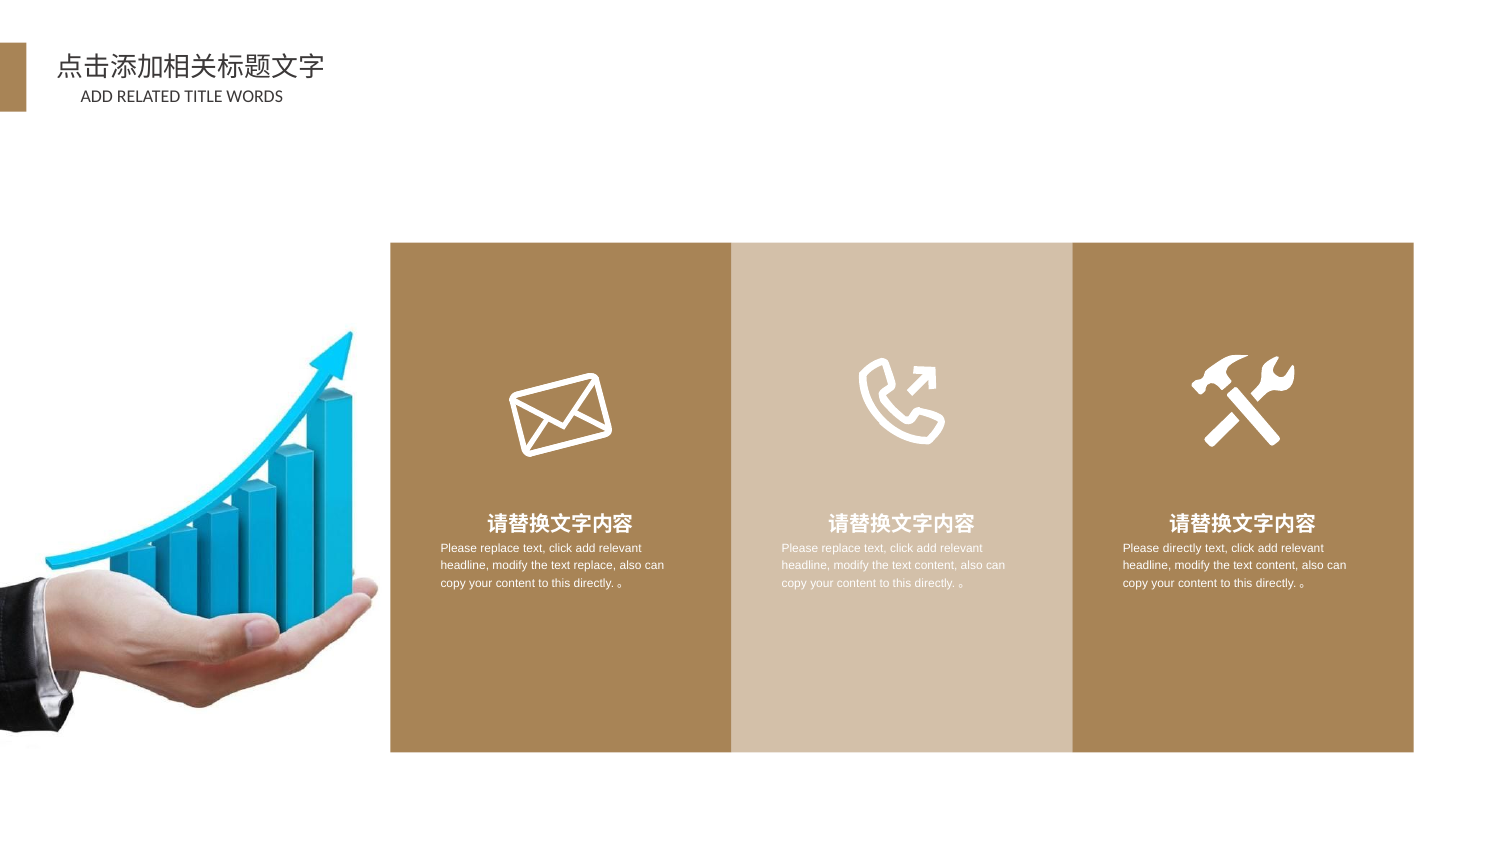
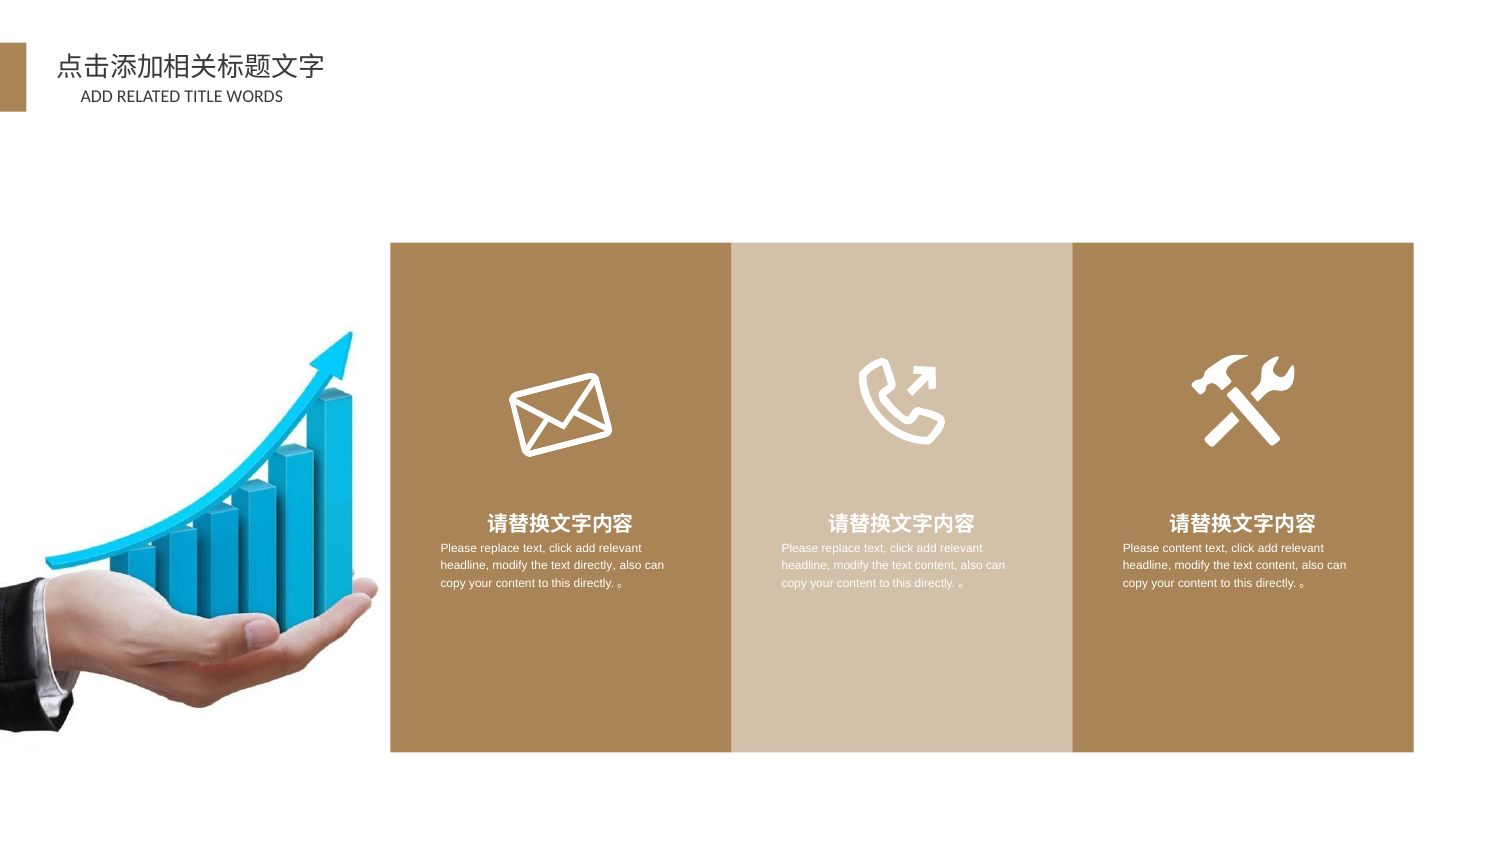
Please directly: directly -> content (1182, 549)
text replace: replace -> directly (595, 566)
